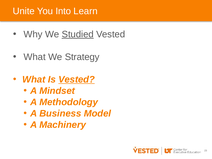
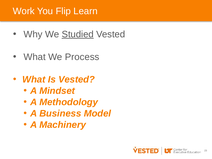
Unite: Unite -> Work (24, 11)
Into: Into -> Flip (63, 11)
Strategy: Strategy -> Process (82, 57)
Vested underline: present -> none (77, 80)
